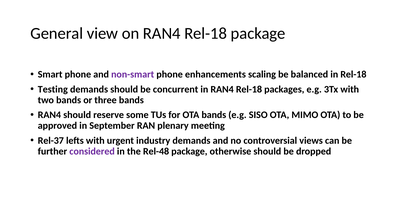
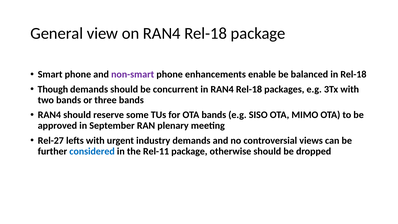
scaling: scaling -> enable (262, 74)
Testing: Testing -> Though (53, 89)
Rel-37: Rel-37 -> Rel-27 (51, 140)
considered colour: purple -> blue (92, 151)
Rel-48: Rel-48 -> Rel-11 (156, 151)
